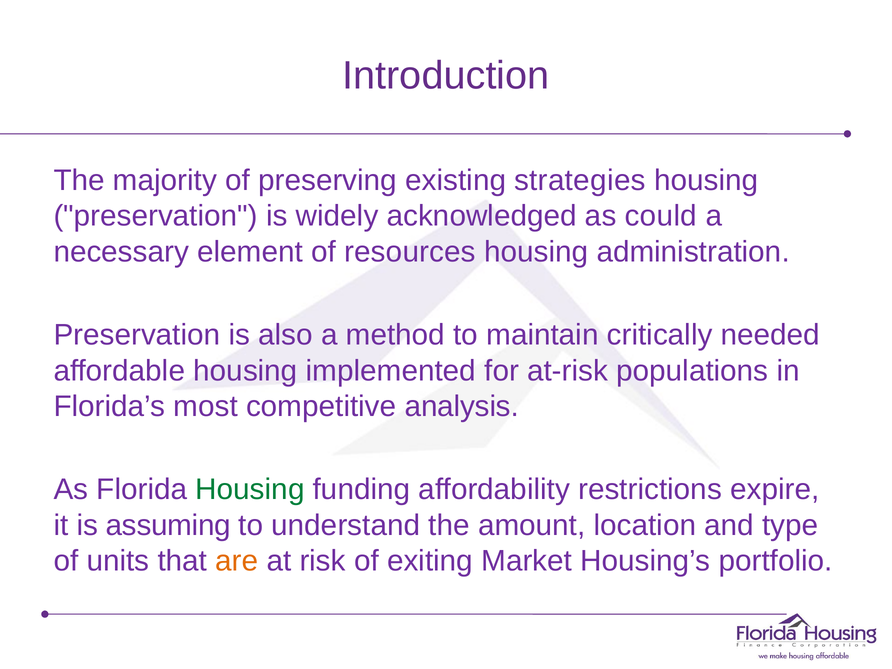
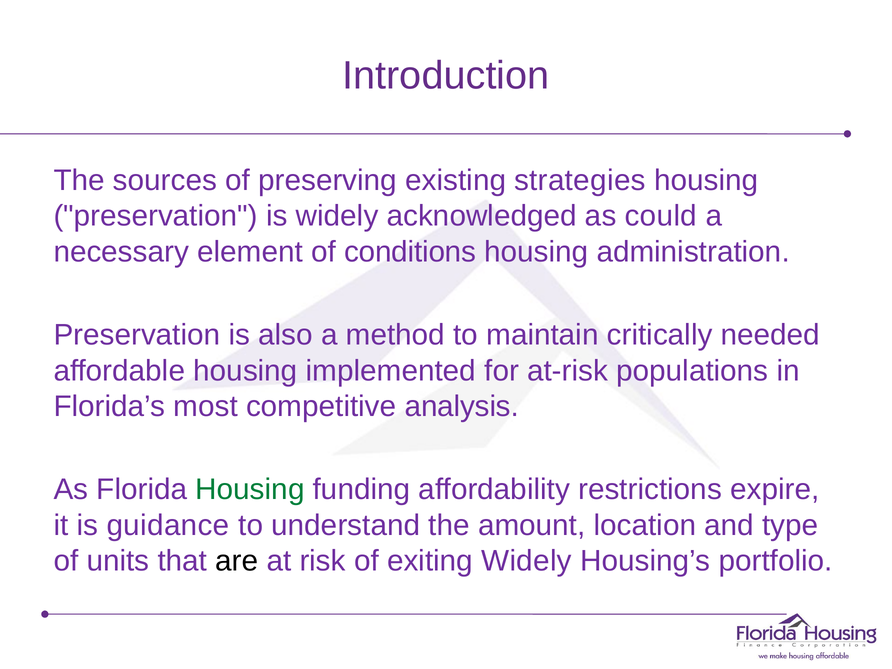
majority: majority -> sources (165, 180)
resources: resources -> conditions (410, 252)
assuming: assuming -> guidance (168, 525)
are colour: orange -> black (237, 561)
exiting Market: Market -> Widely (527, 561)
